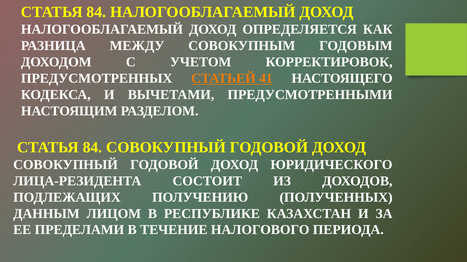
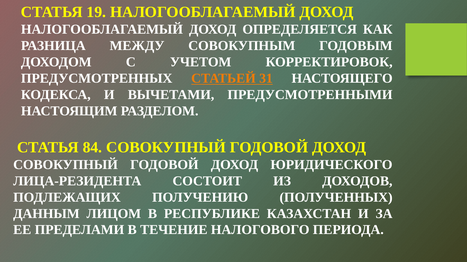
84: 84 -> 19 (96, 12)
41: 41 -> 31 (266, 79)
